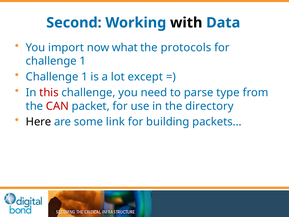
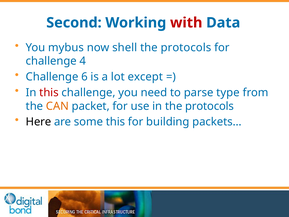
with colour: black -> red (186, 23)
import: import -> mybus (66, 48)
what: what -> shell (125, 48)
1: 1 -> 4 (83, 61)
1: 1 -> 6 (84, 77)
CAN colour: red -> orange (57, 106)
in the directory: directory -> protocols (210, 106)
some link: link -> this (115, 122)
